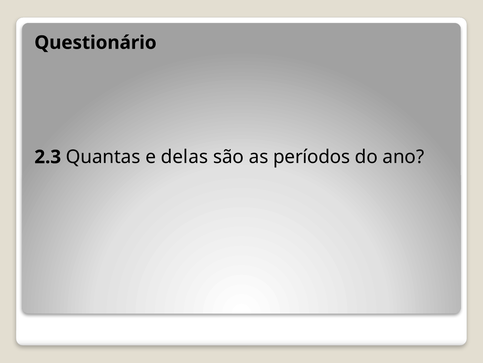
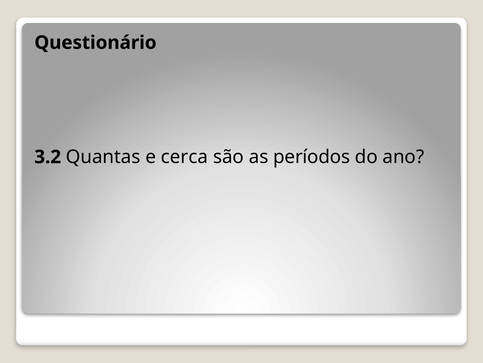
2.3: 2.3 -> 3.2 (48, 157)
delas: delas -> cerca (184, 157)
